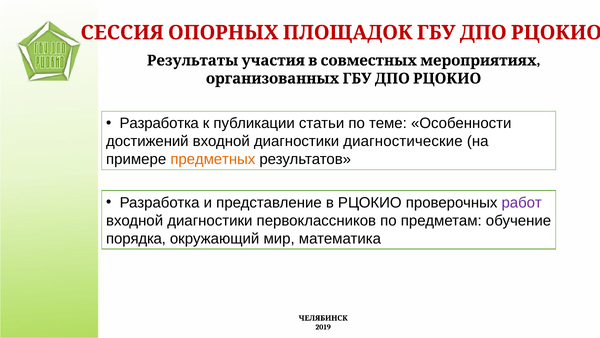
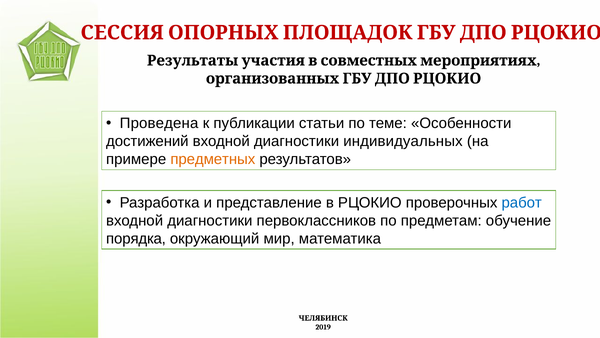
Разработка: Разработка -> Проведена (159, 123)
диагностические: диагностические -> индивидуальных (403, 141)
работ colour: purple -> blue (522, 202)
